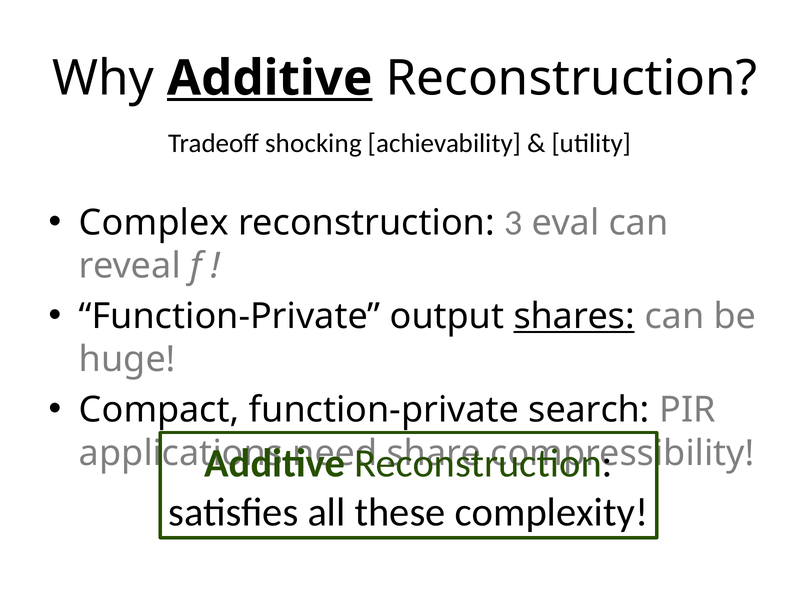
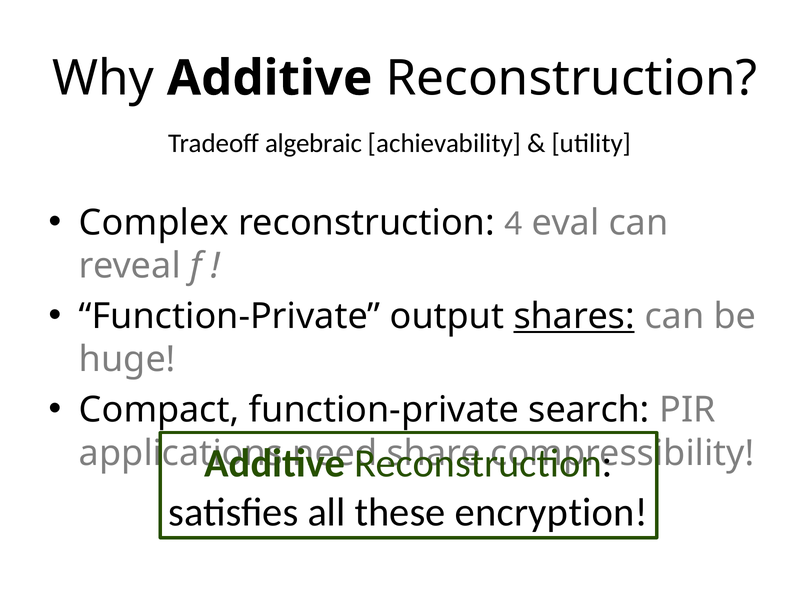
Additive underline: present -> none (270, 78)
shocking: shocking -> algebraic (314, 143)
3: 3 -> 4 (513, 223)
complexity: complexity -> encryption (551, 513)
